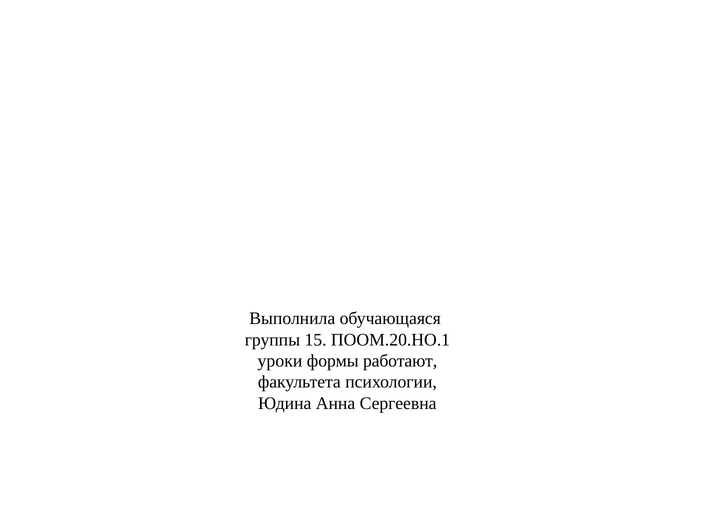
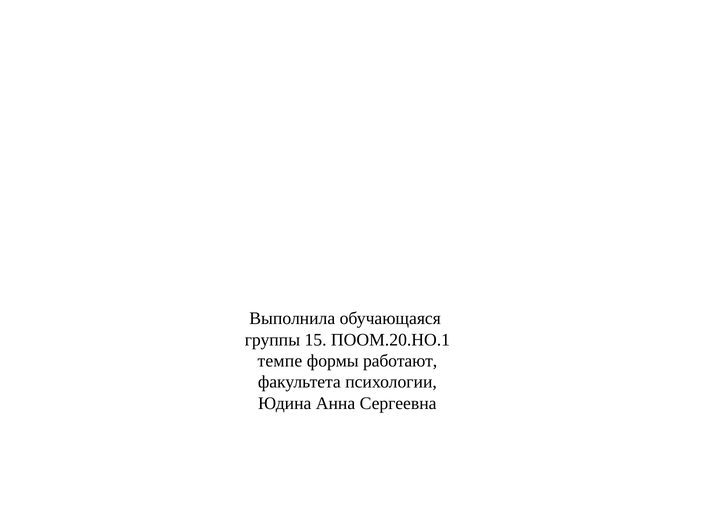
уроки: уроки -> темпе (280, 361)
